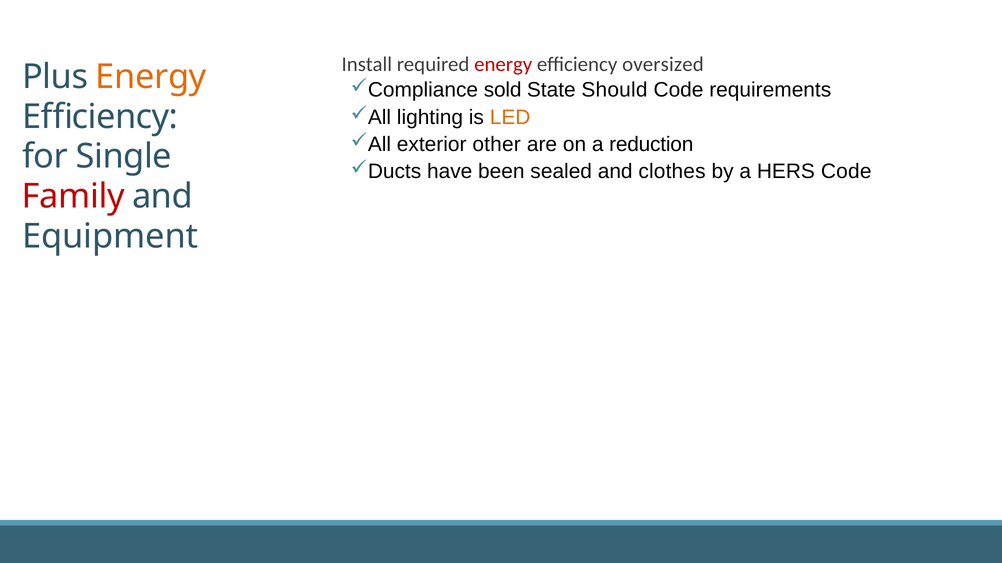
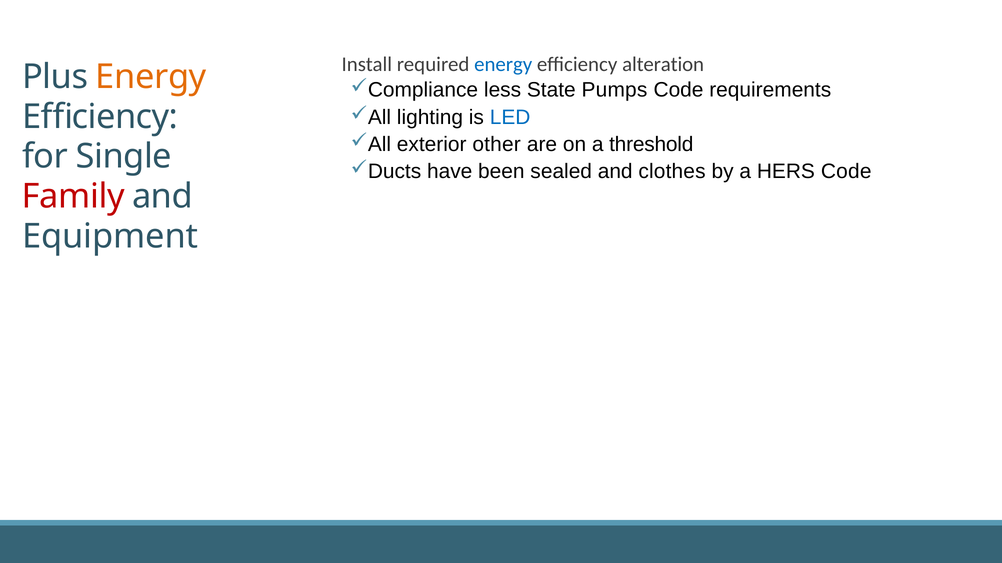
energy colour: red -> blue (503, 64)
oversized: oversized -> alteration (663, 64)
sold: sold -> less (503, 90)
Should: Should -> Pumps (614, 90)
LED colour: orange -> blue (510, 117)
reduction: reduction -> threshold (651, 144)
